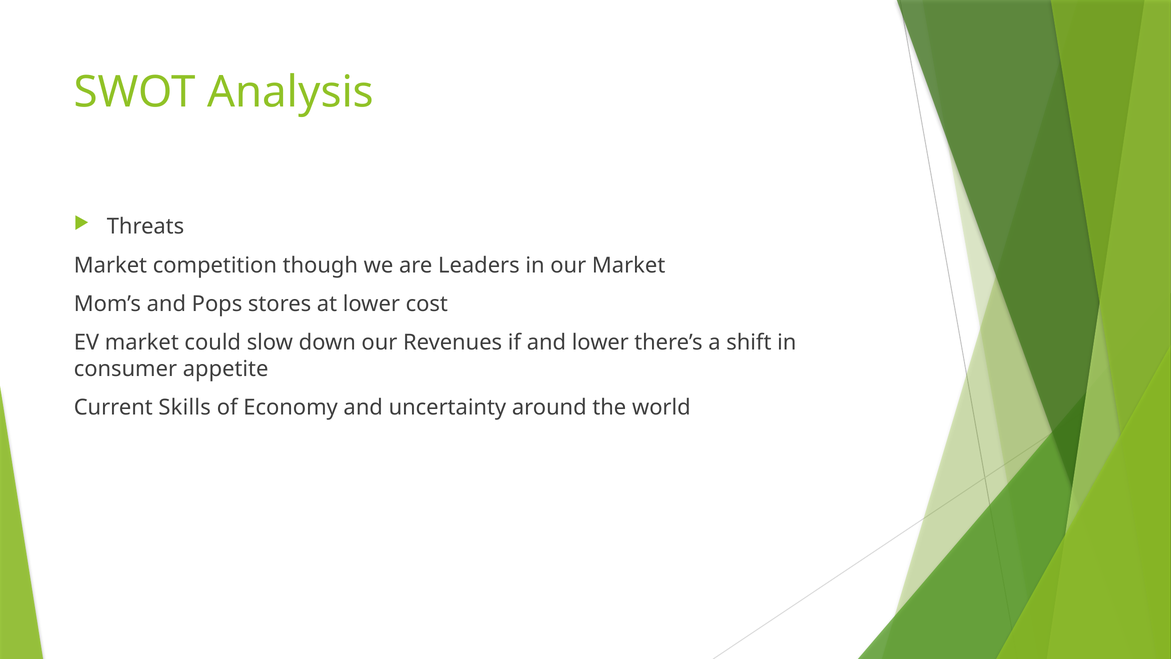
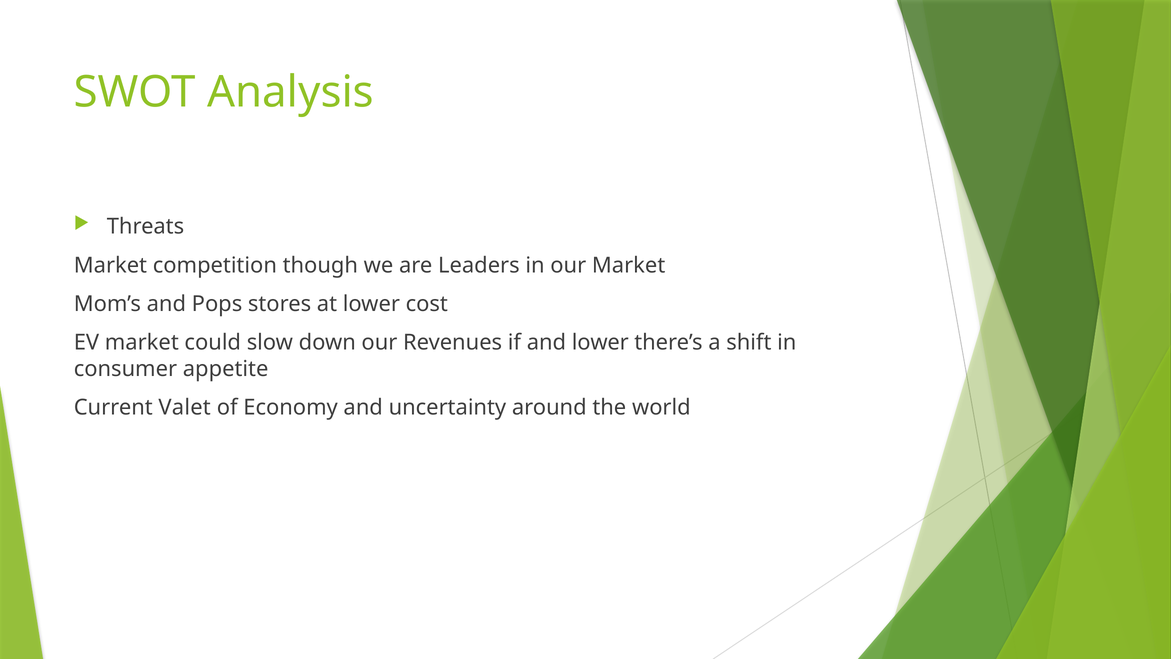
Skills: Skills -> Valet (185, 407)
